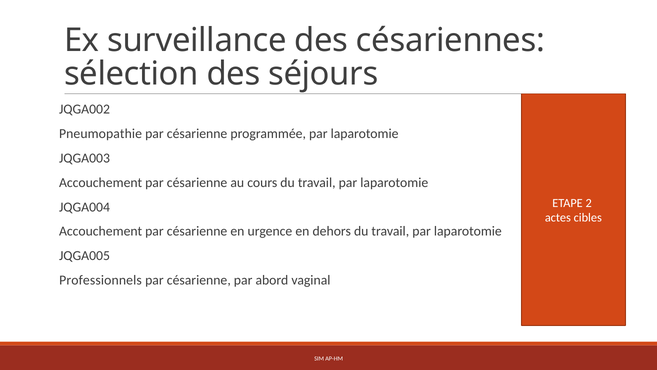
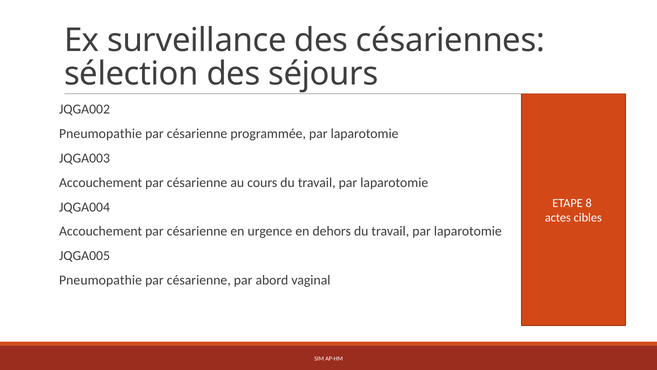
2: 2 -> 8 (589, 203)
Professionnels: Professionnels -> Pneumopathie (101, 280)
